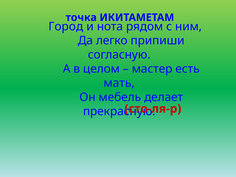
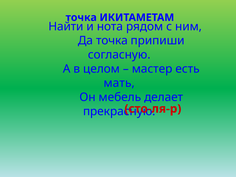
Город: Город -> Найти (66, 26)
Да легко: легко -> точка (112, 41)
